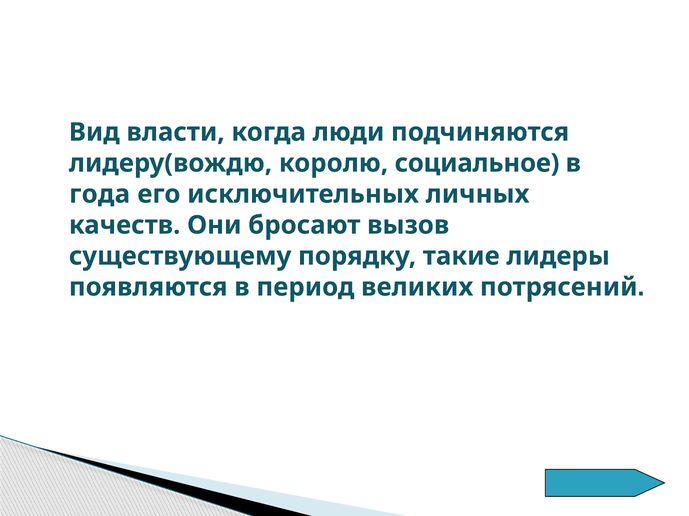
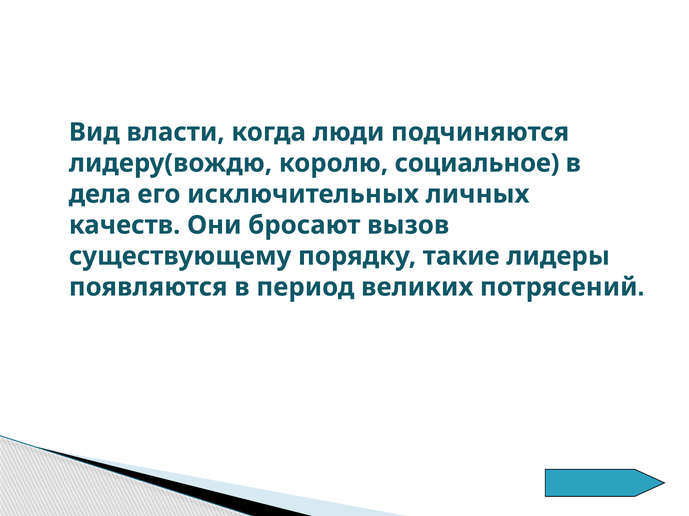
года: года -> дела (100, 194)
